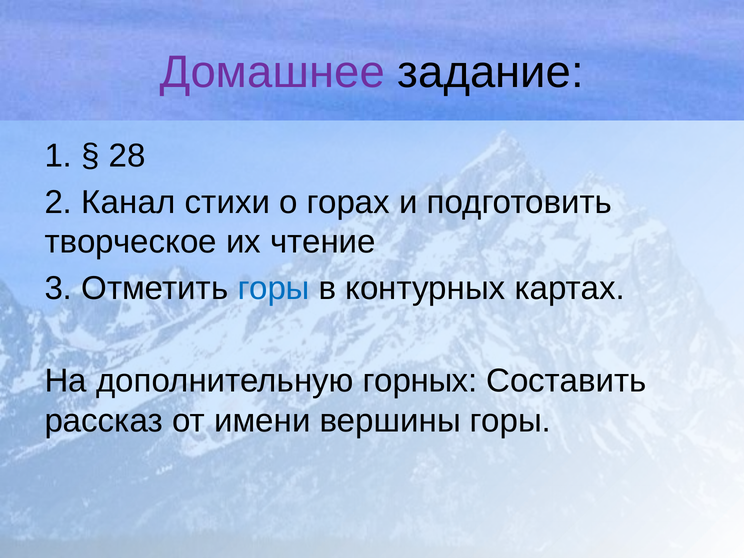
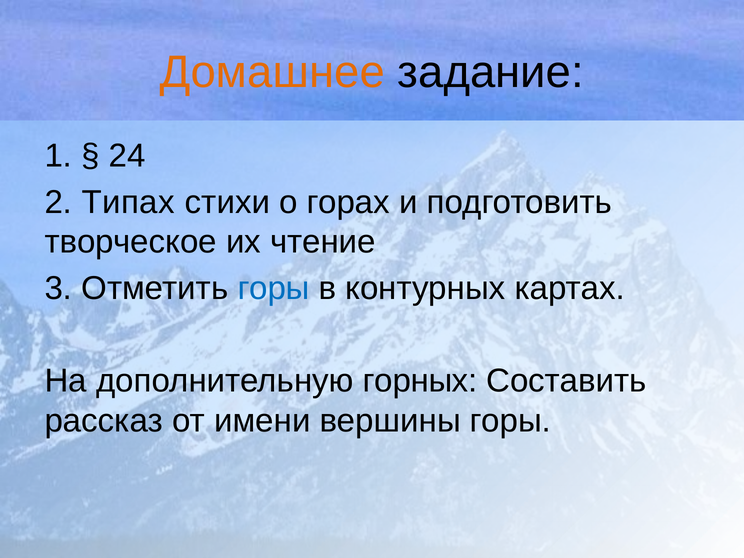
Домашнее colour: purple -> orange (272, 72)
28: 28 -> 24 (127, 156)
Канал: Канал -> Типах (128, 202)
